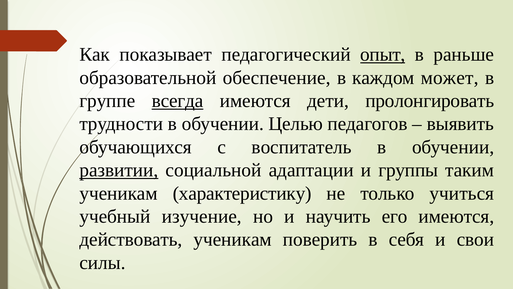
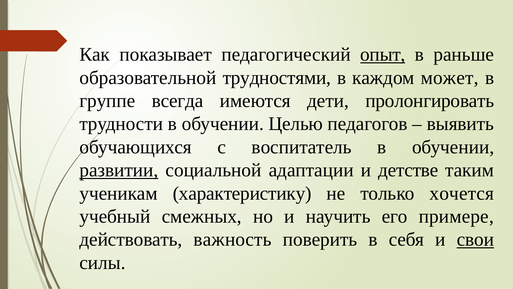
обеспечение: обеспечение -> трудностями (277, 78)
всегда underline: present -> none (178, 101)
группы: группы -> детстве (408, 170)
учиться: учиться -> хочется (462, 193)
изучение: изучение -> смежных (202, 216)
его имеются: имеются -> примере (456, 216)
действовать ученикам: ученикам -> важность (233, 239)
свои underline: none -> present (475, 239)
